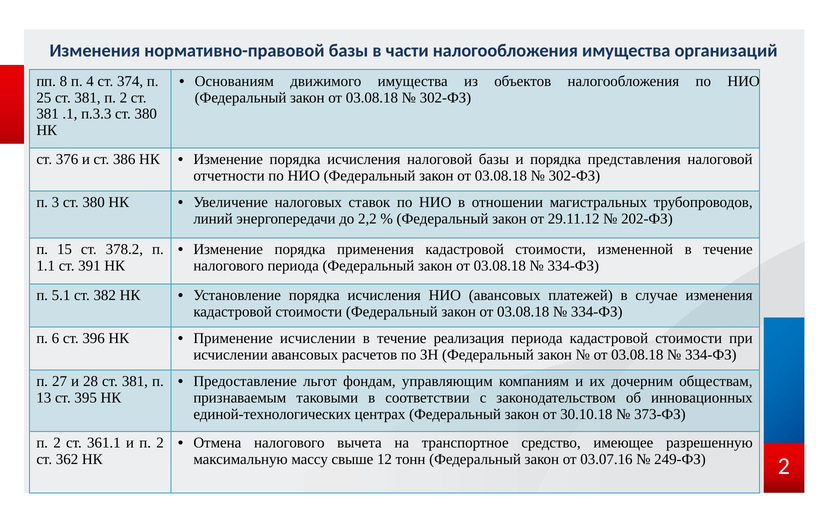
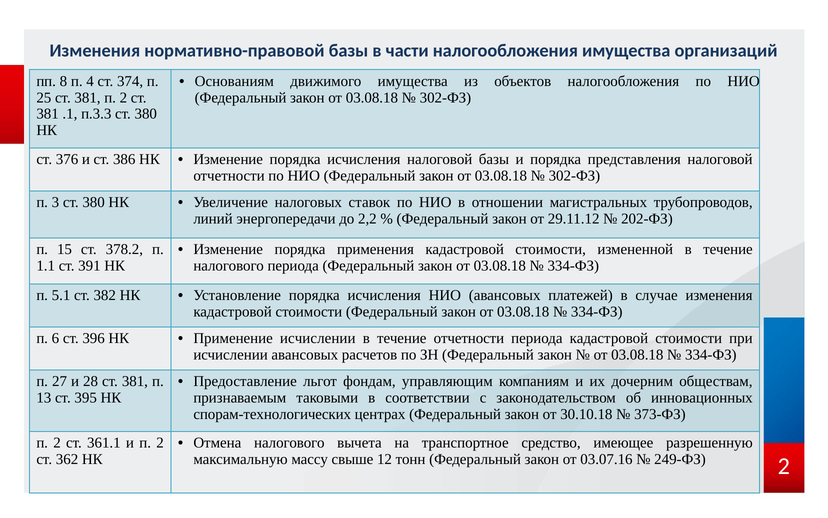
течение реализация: реализация -> отчетности (469, 338)
единой-технологических: единой-технологических -> спорам-технологических (272, 414)
